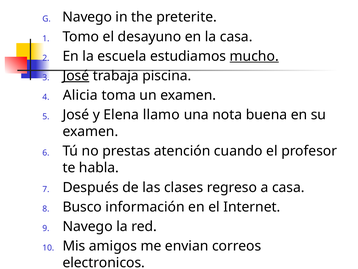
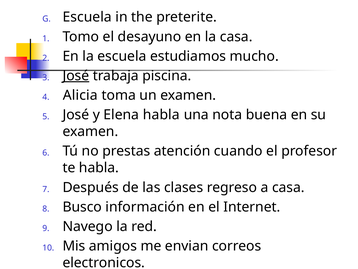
Navego: Navego -> Escuela (87, 17)
mucho underline: present -> none (254, 56)
Elena llamo: llamo -> habla (161, 115)
